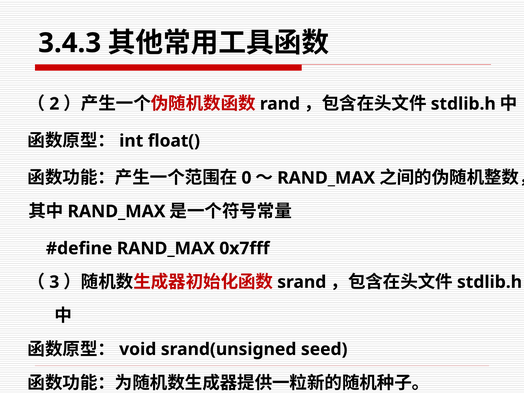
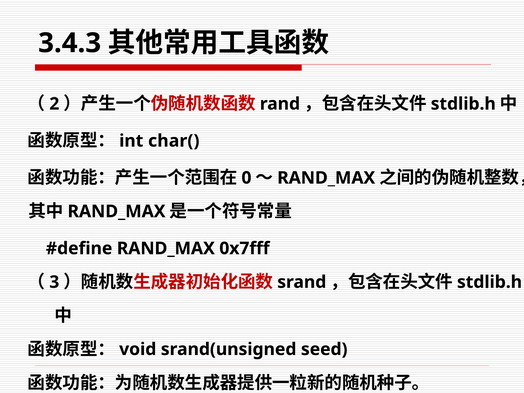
float(: float( -> char( (174, 141)
